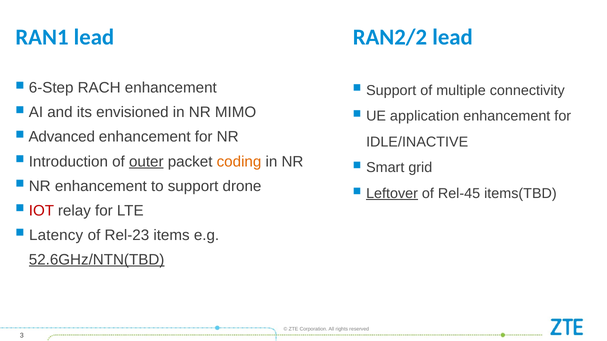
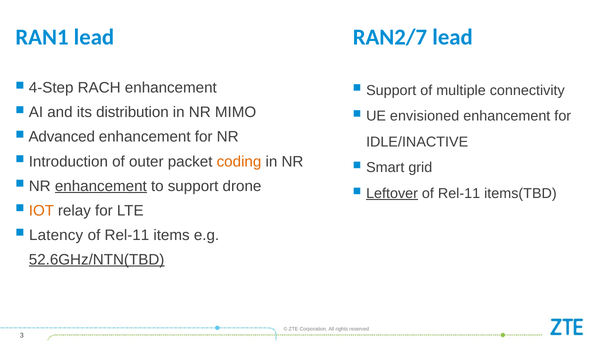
RAN2/2: RAN2/2 -> RAN2/7 (390, 37)
6-Step: 6-Step -> 4-Step (51, 88)
envisioned: envisioned -> distribution (132, 113)
application: application -> envisioned (425, 116)
outer underline: present -> none (146, 162)
enhancement underline: none -> present (101, 186)
Rel-45: Rel-45 -> Rel-11 (459, 194)
IOT colour: red -> orange (41, 211)
Rel-23: Rel-23 -> Rel-11 (127, 235)
